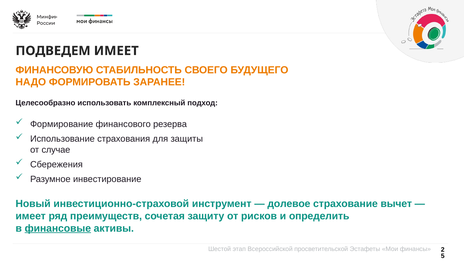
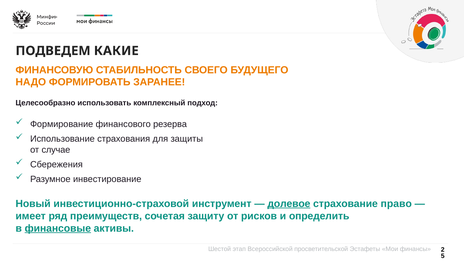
ПОДВЕДЕМ ИМЕЕТ: ИМЕЕТ -> КАКИЕ (116, 51)
долевое underline: none -> present (289, 204)
вычет: вычет -> право (396, 204)
